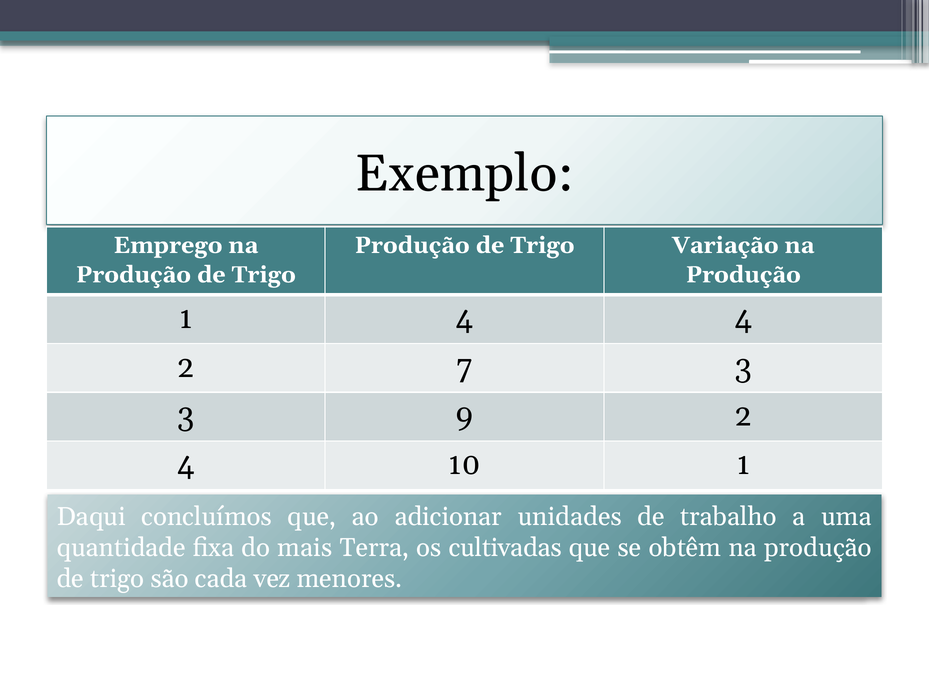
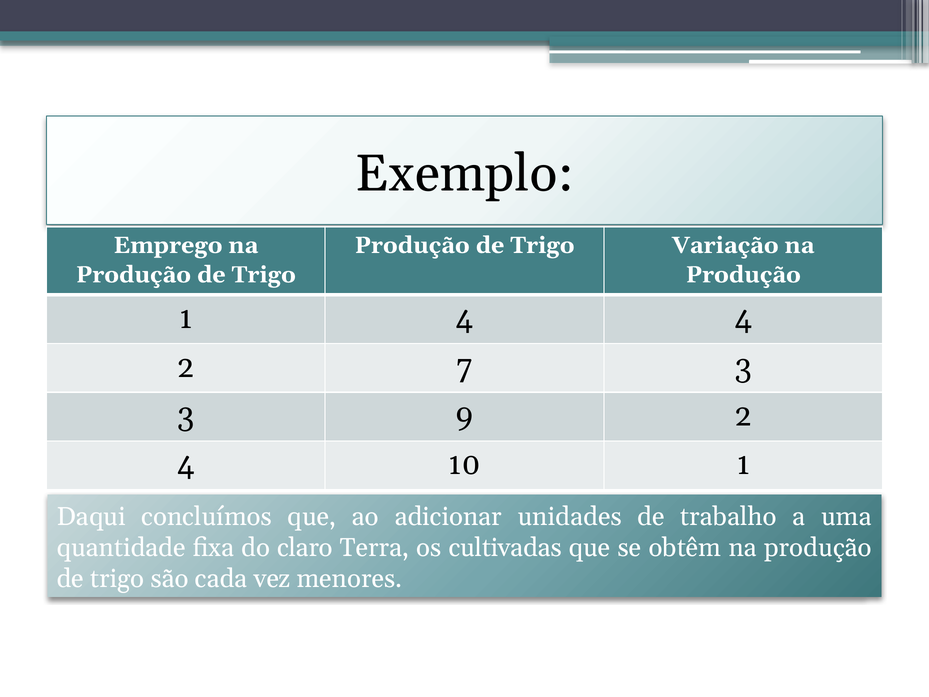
mais: mais -> claro (305, 548)
